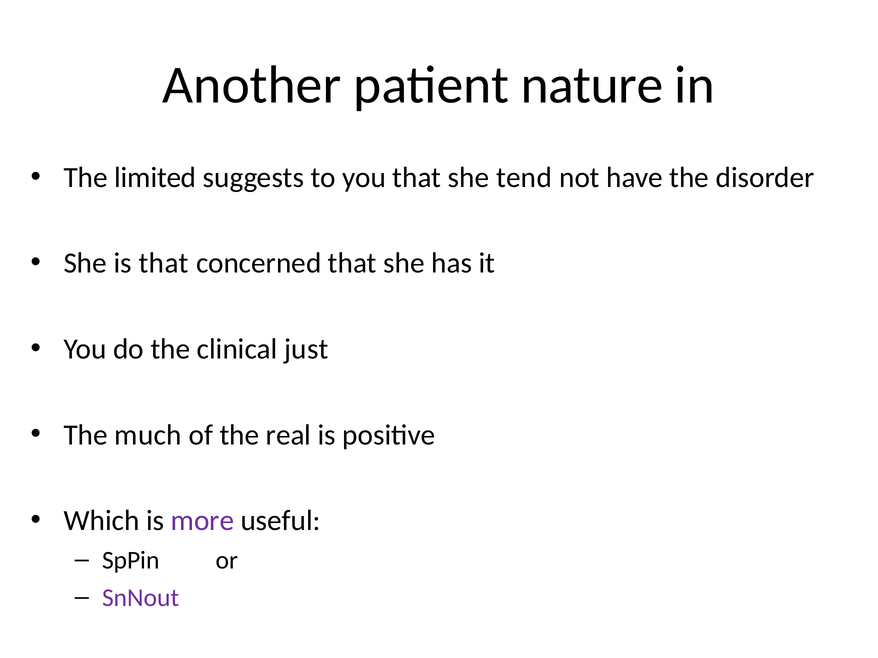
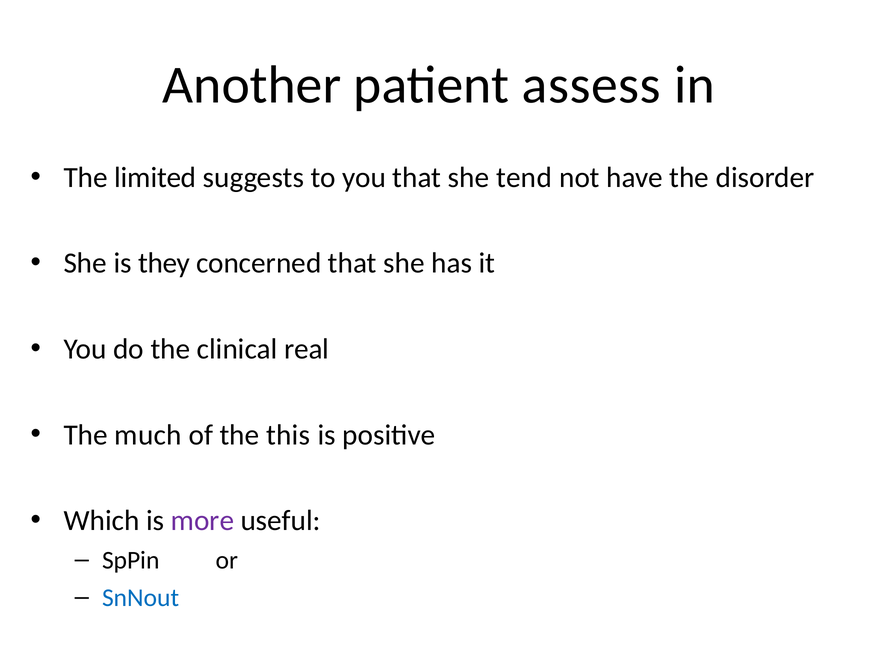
nature: nature -> assess (591, 85)
is that: that -> they (164, 264)
just: just -> real (307, 349)
real: real -> this (288, 435)
SnNout colour: purple -> blue (141, 598)
